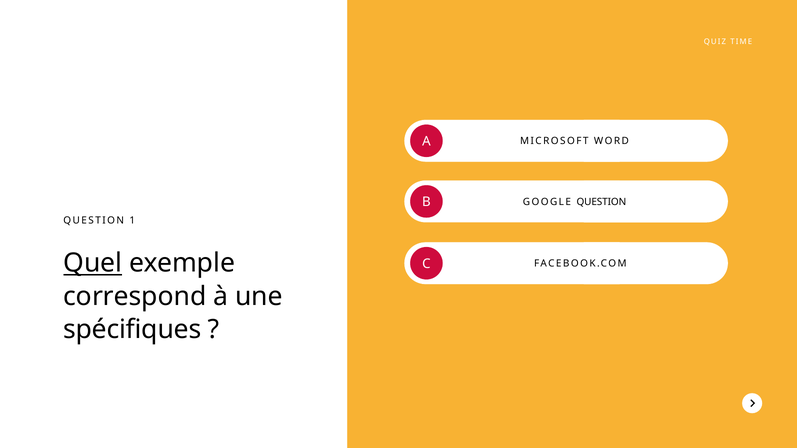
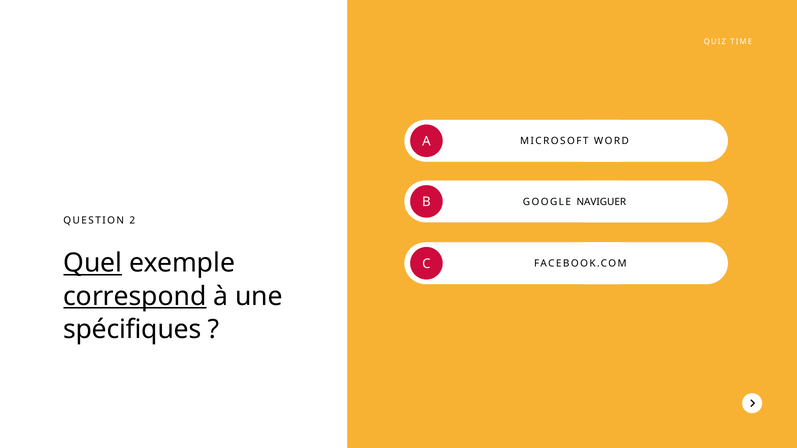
GOOGLE QUESTION: QUESTION -> NAVIGUER (601, 202)
1: 1 -> 2 (132, 221)
correspond underline: none -> present (135, 297)
